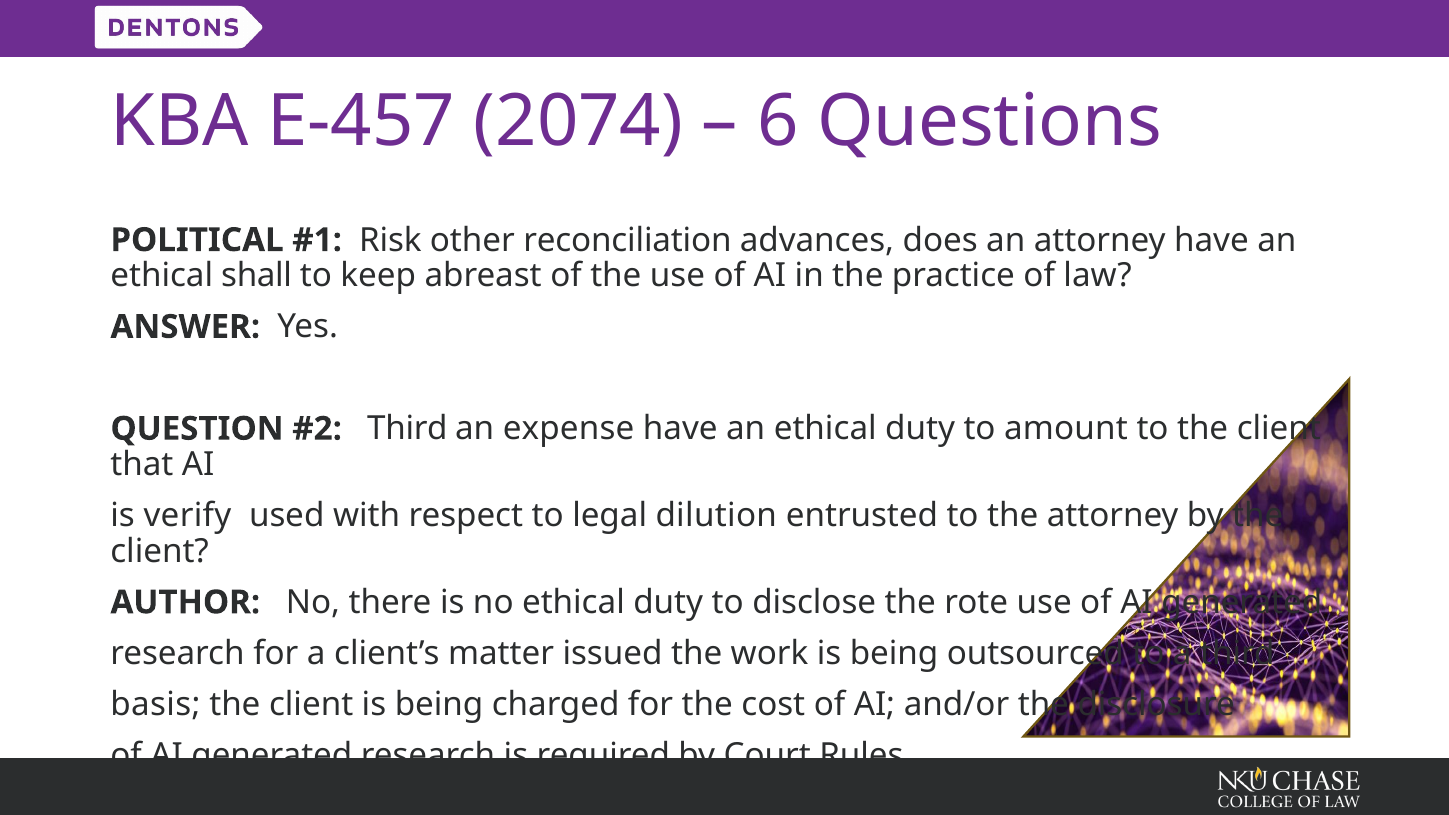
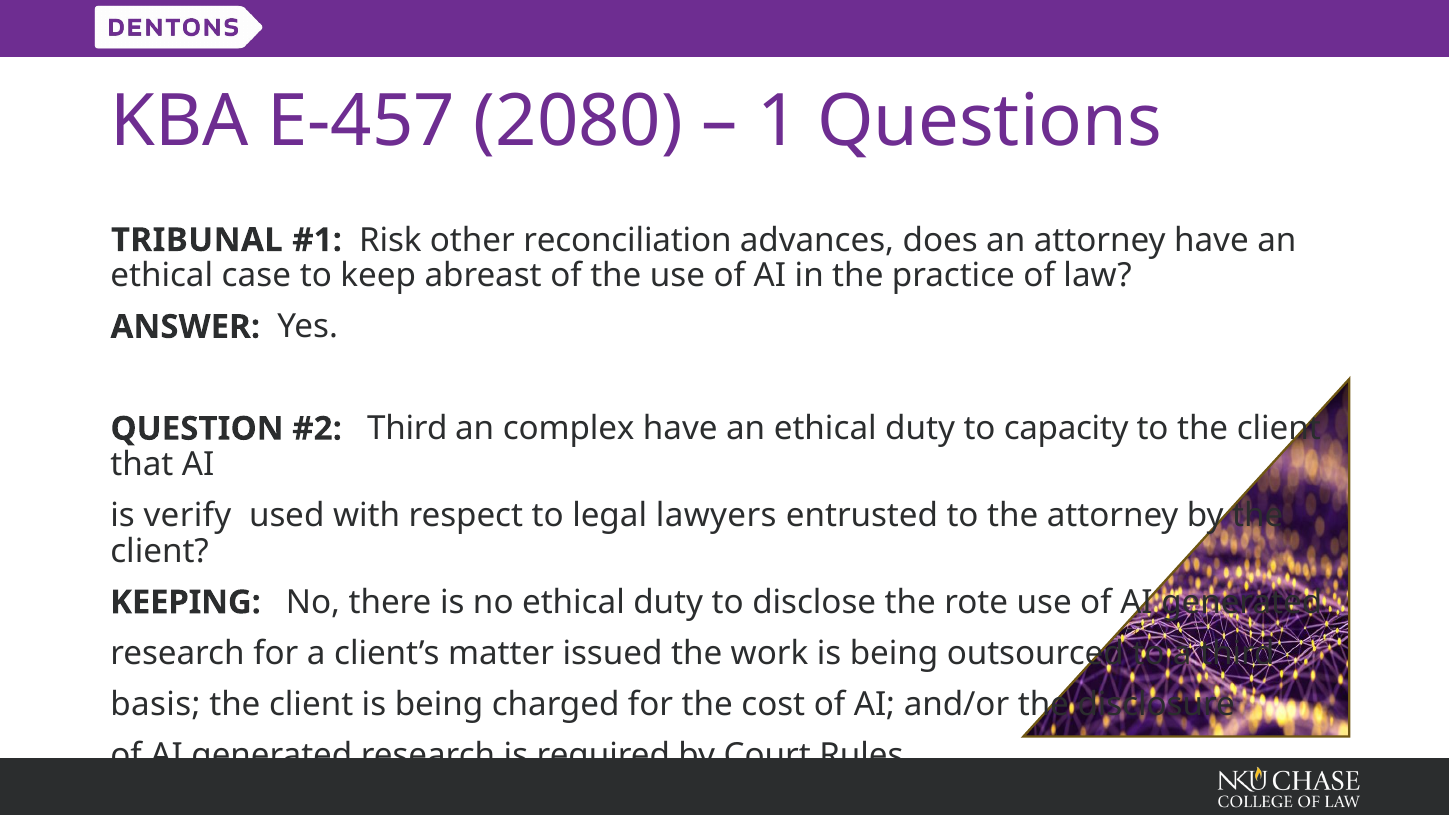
2074: 2074 -> 2080 (579, 122)
6: 6 -> 1 (778, 122)
POLITICAL: POLITICAL -> TRIBUNAL (197, 240)
shall: shall -> case (256, 276)
expense: expense -> complex (569, 429)
amount: amount -> capacity (1066, 429)
dilution: dilution -> lawyers (716, 516)
AUTHOR: AUTHOR -> KEEPING (185, 602)
